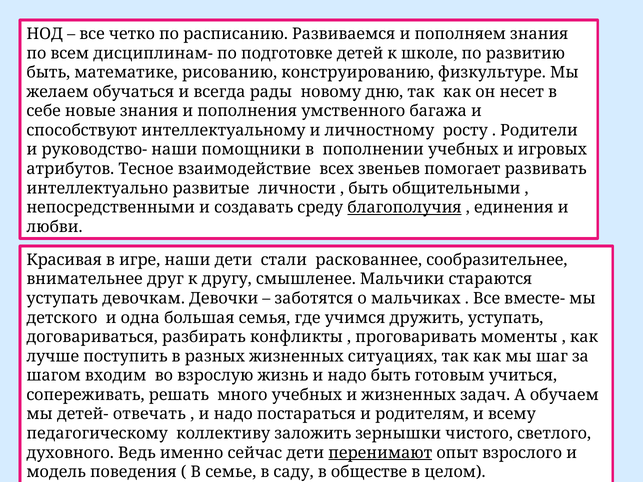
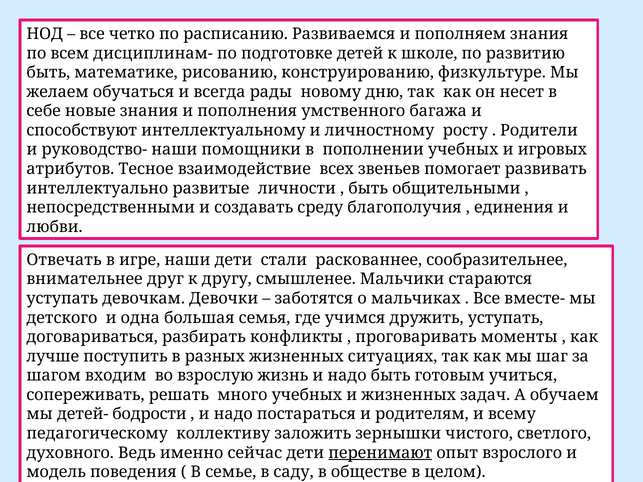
благополучия underline: present -> none (404, 208)
Красивая: Красивая -> Отвечать (64, 260)
отвечать: отвечать -> бодрости (149, 414)
